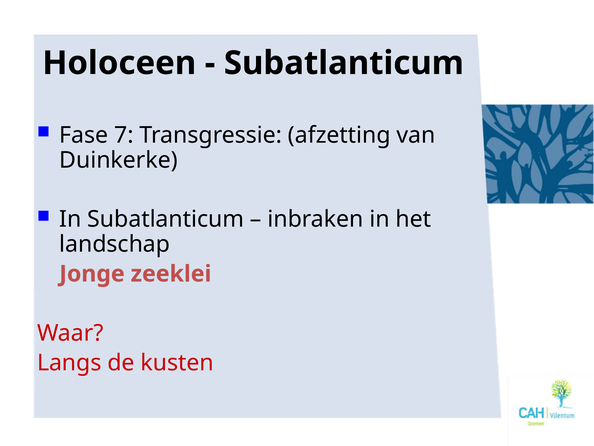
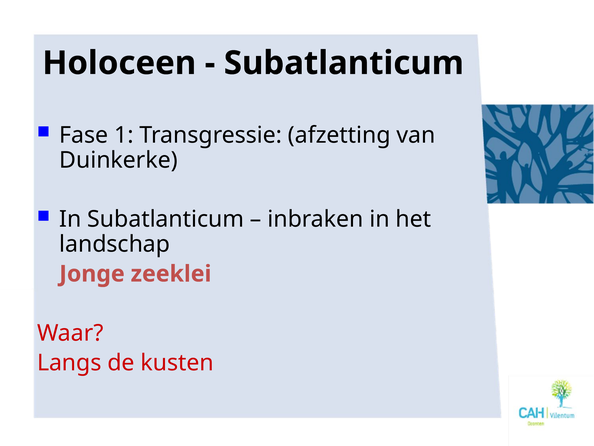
7: 7 -> 1 (124, 135)
